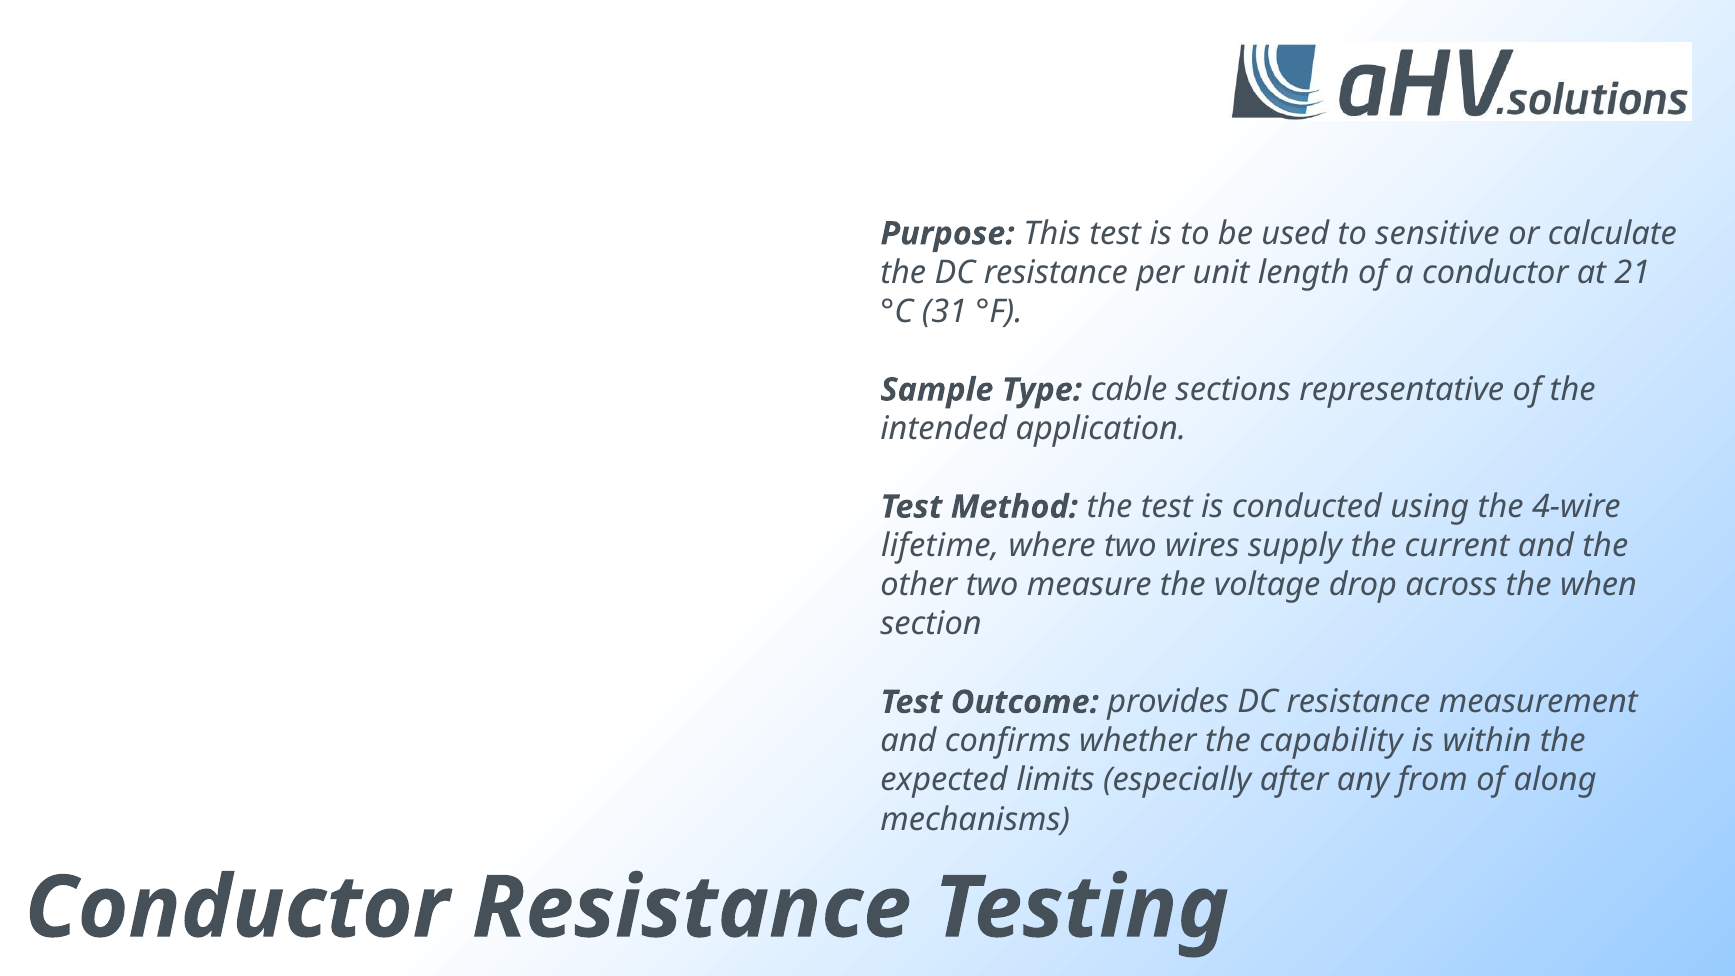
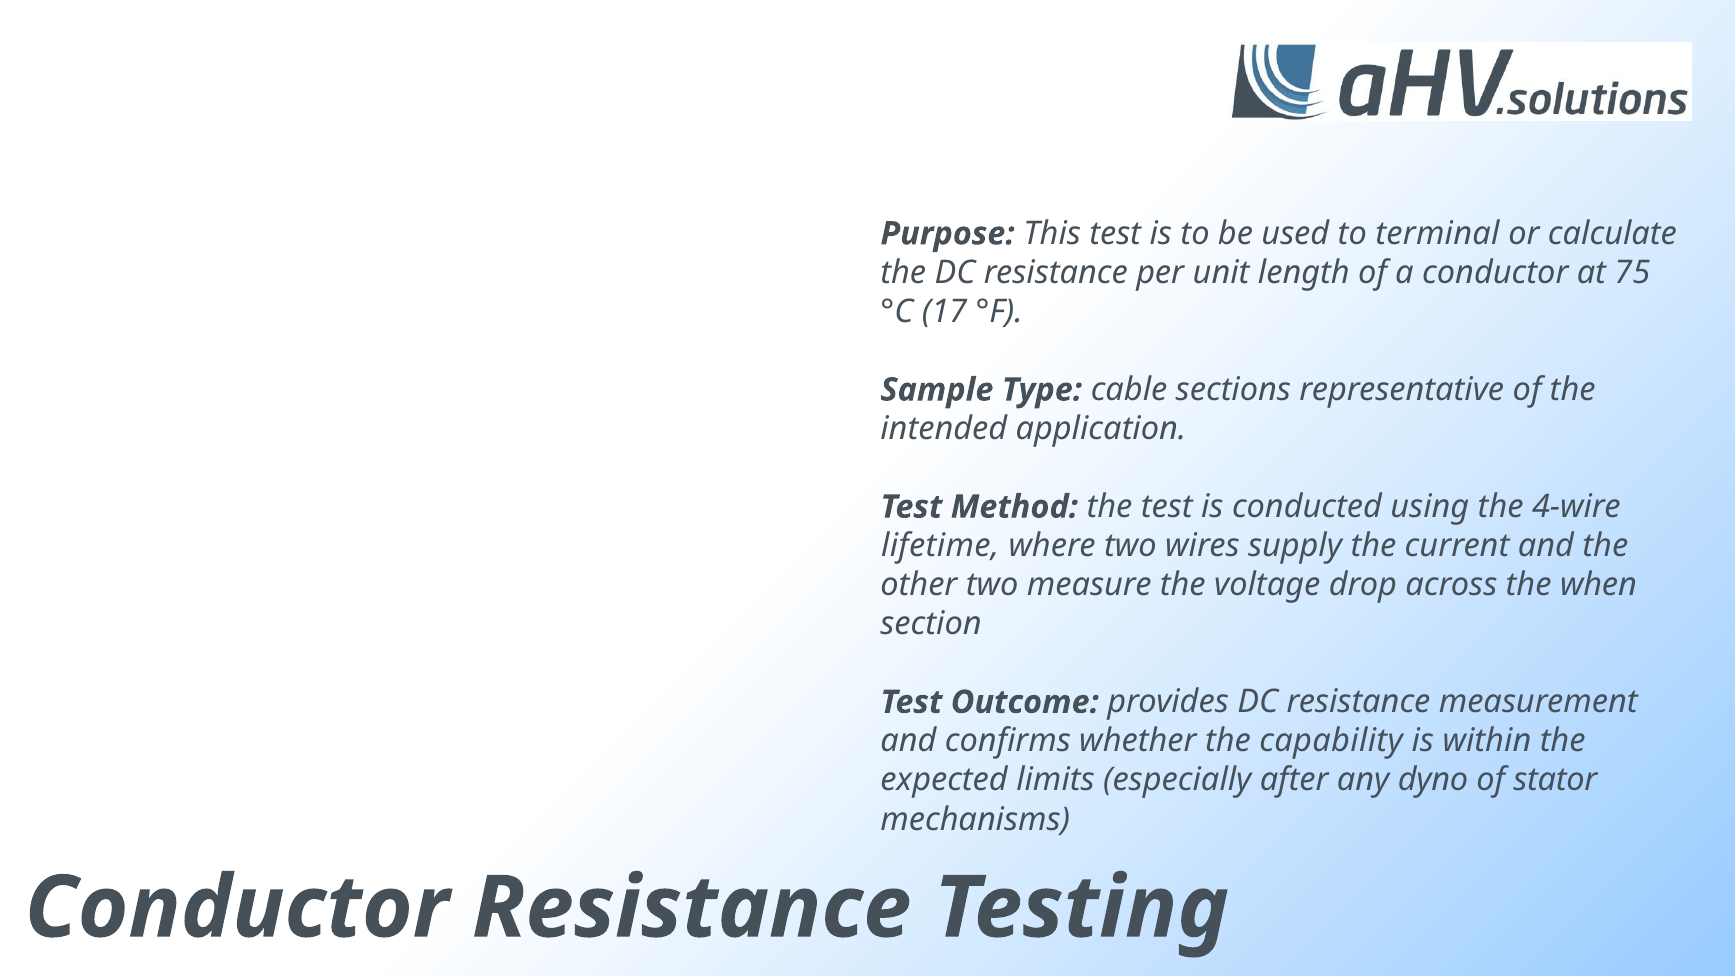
sensitive: sensitive -> terminal (1437, 234)
21: 21 -> 75 (1632, 273)
31: 31 -> 17 (944, 312)
from: from -> dyno (1433, 780)
along: along -> stator (1555, 780)
